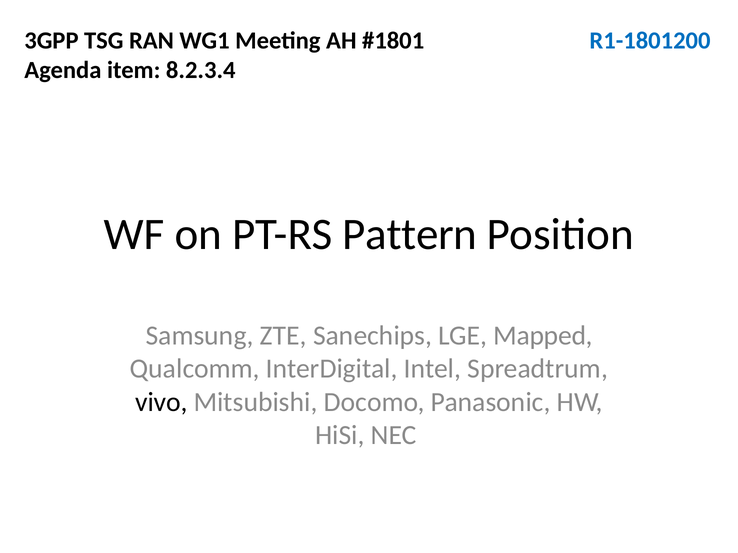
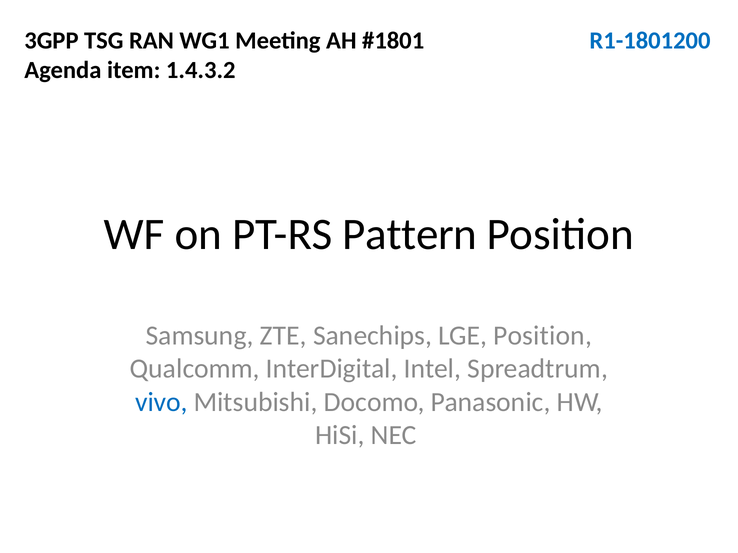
8.2.3.4: 8.2.3.4 -> 1.4.3.2 (201, 70)
LGE Mapped: Mapped -> Position (543, 336)
vivo colour: black -> blue (161, 402)
